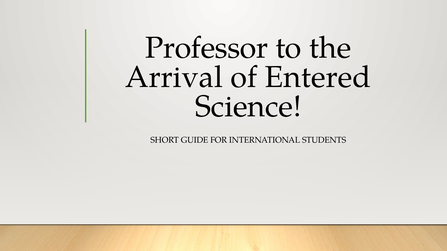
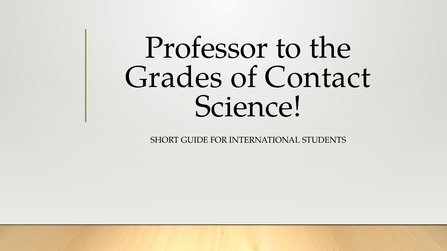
Arrival: Arrival -> Grades (174, 77)
Entered: Entered -> Contact (318, 77)
